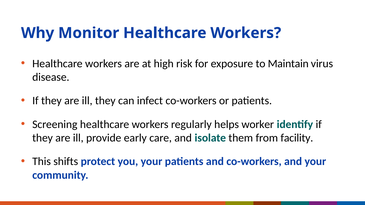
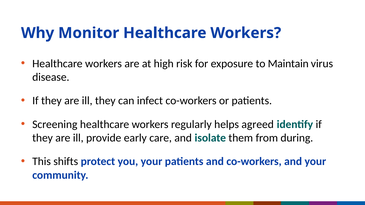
worker: worker -> agreed (258, 124)
facility: facility -> during (297, 138)
